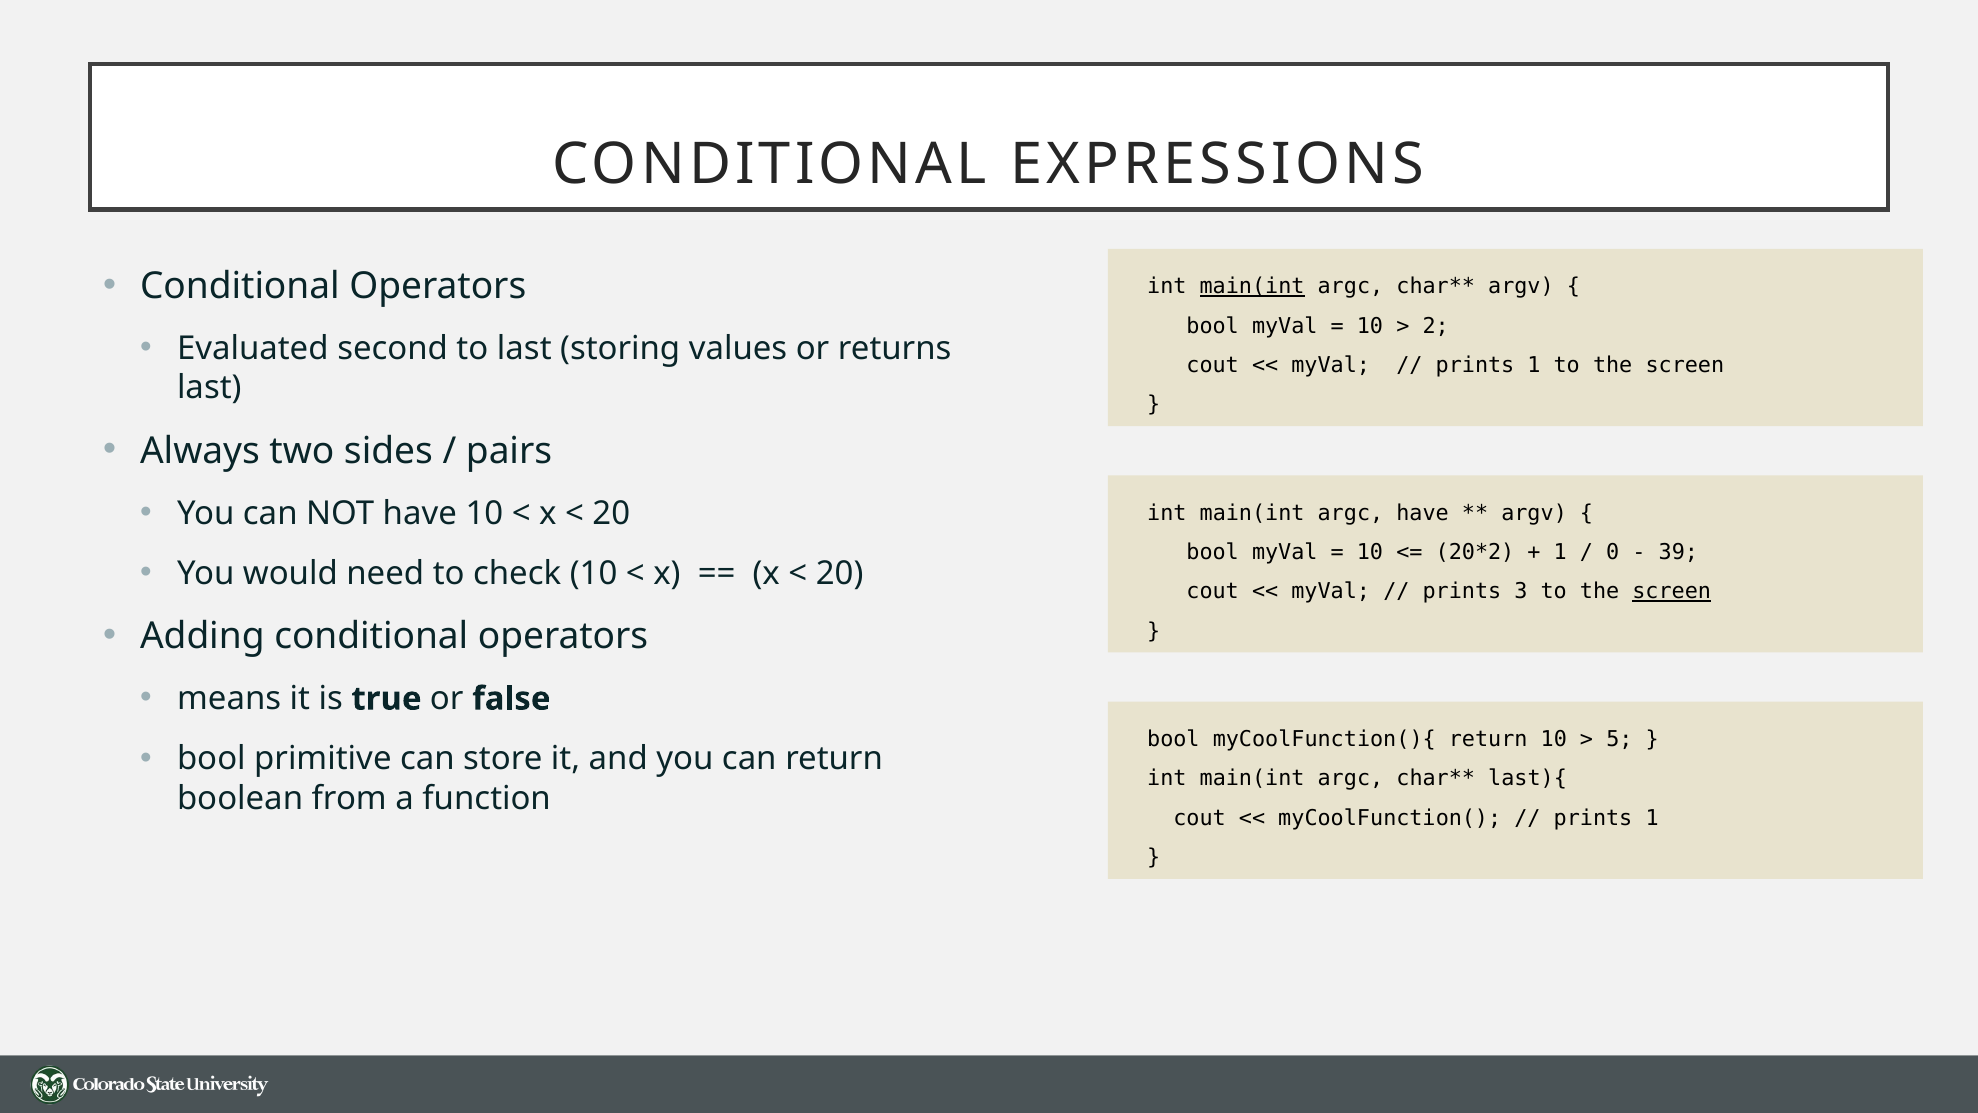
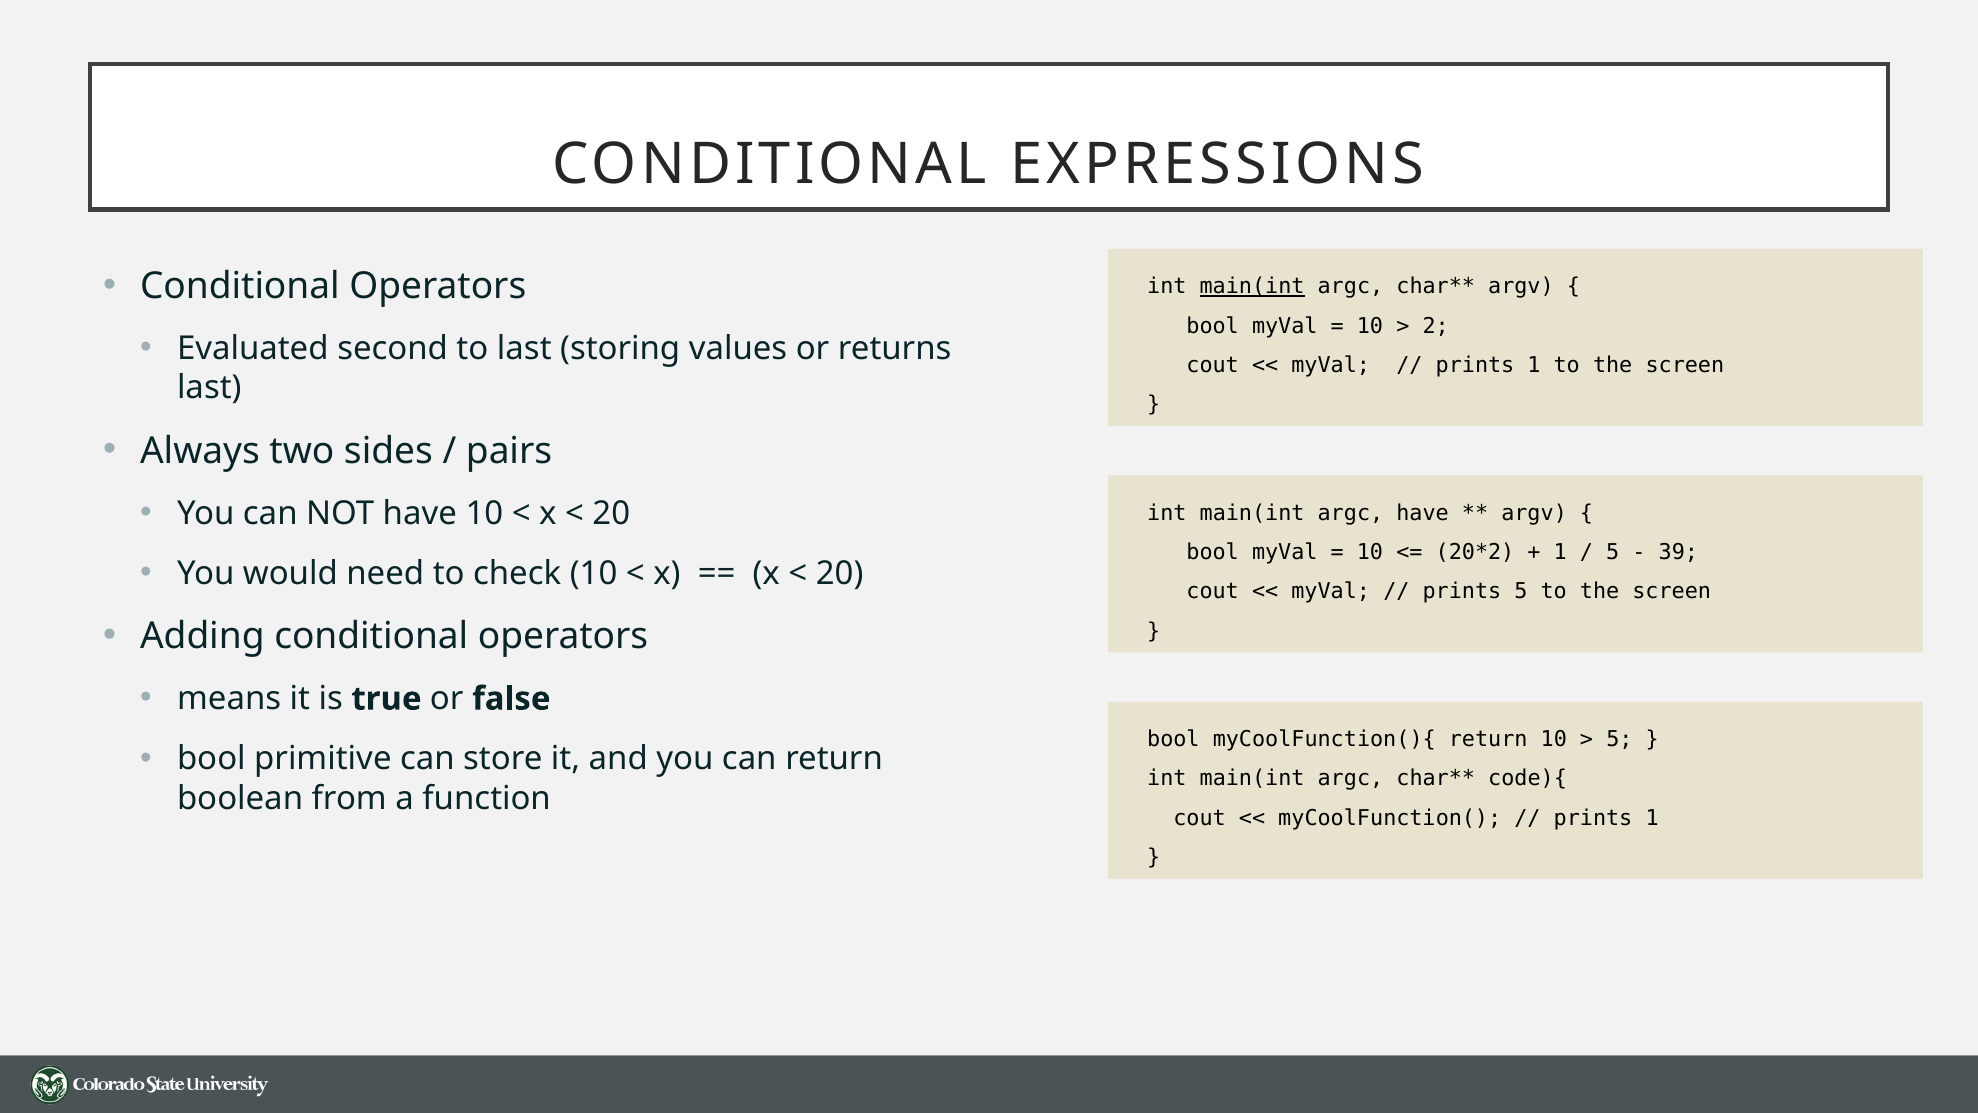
0: 0 -> 5 (1613, 552)
prints 3: 3 -> 5 (1521, 591)
screen underline: present -> none (1672, 591)
last){: last){ -> code){ (1528, 778)
